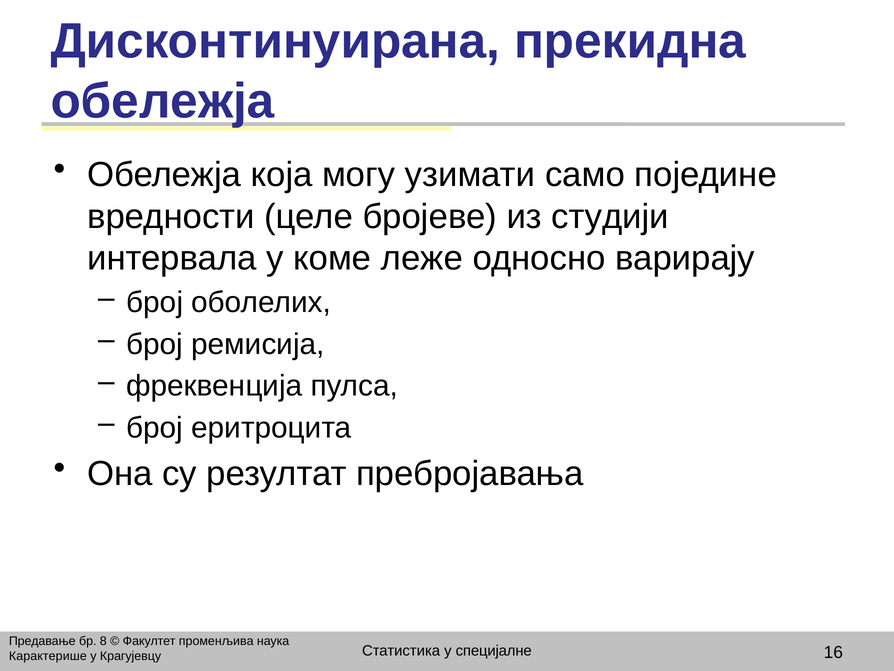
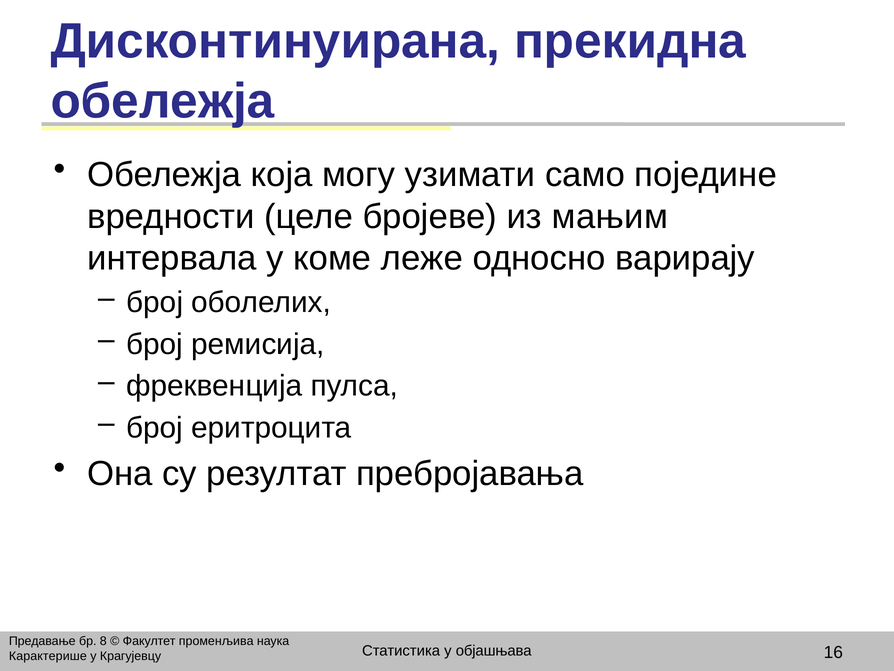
студији: студији -> мањим (610, 216)
специјалне: специјалне -> објашњава (494, 650)
